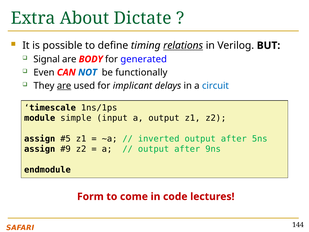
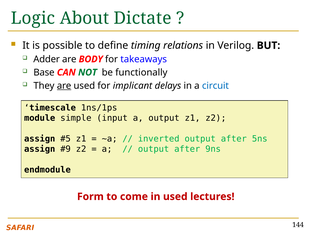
Extra: Extra -> Logic (33, 18)
relations underline: present -> none (183, 45)
Signal: Signal -> Adder (47, 59)
generated: generated -> takeaways (144, 59)
Even: Even -> Base (44, 72)
NOT colour: blue -> green (88, 72)
in code: code -> used (175, 196)
